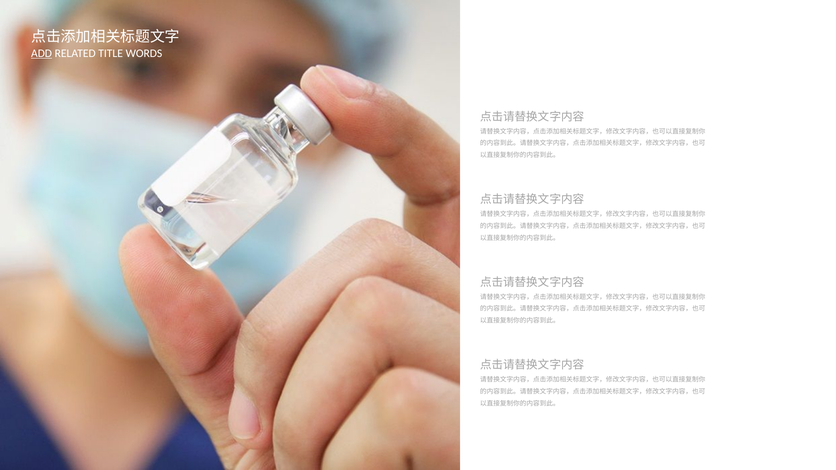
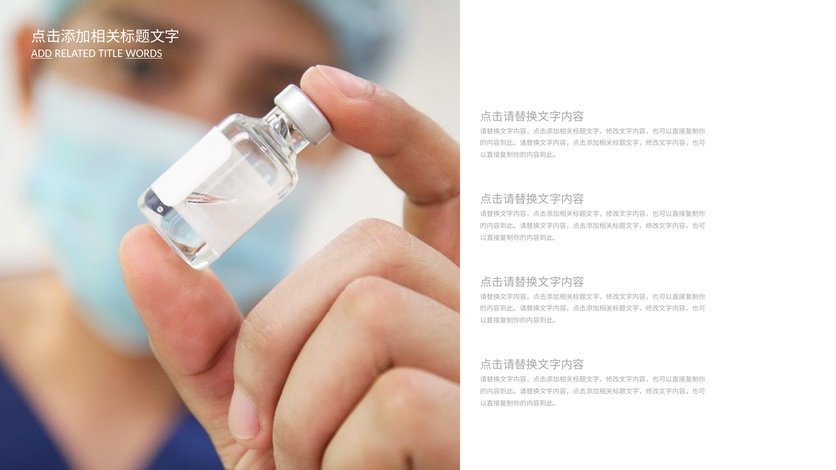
WORDS underline: none -> present (144, 53)
